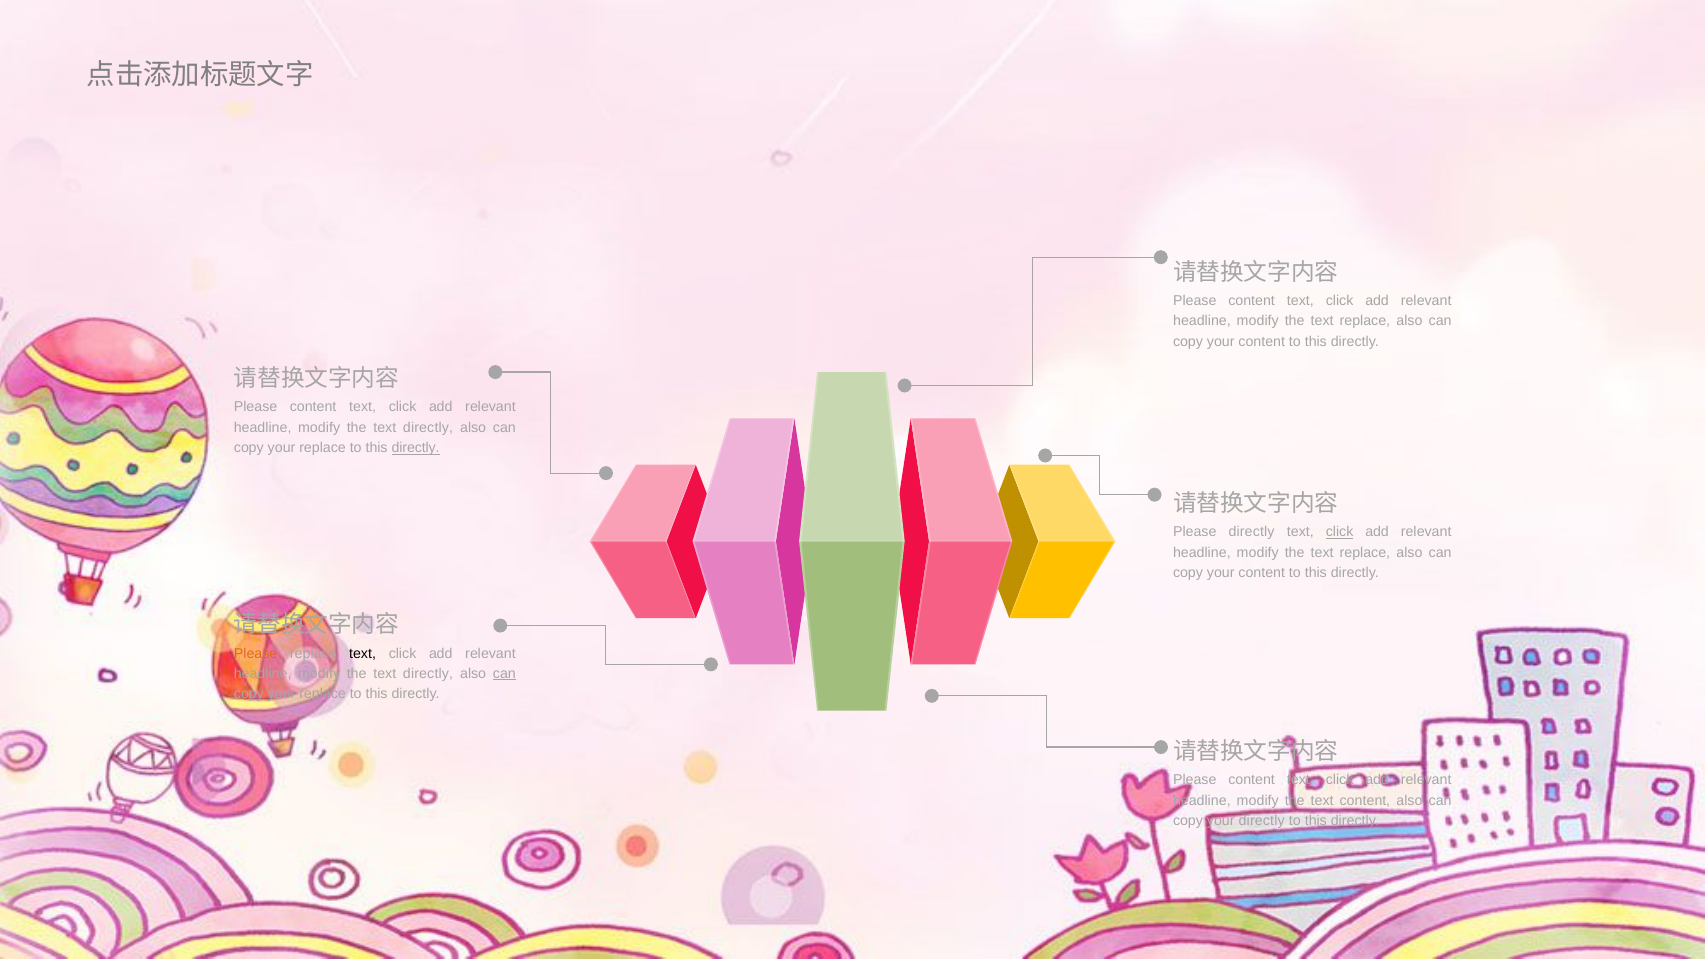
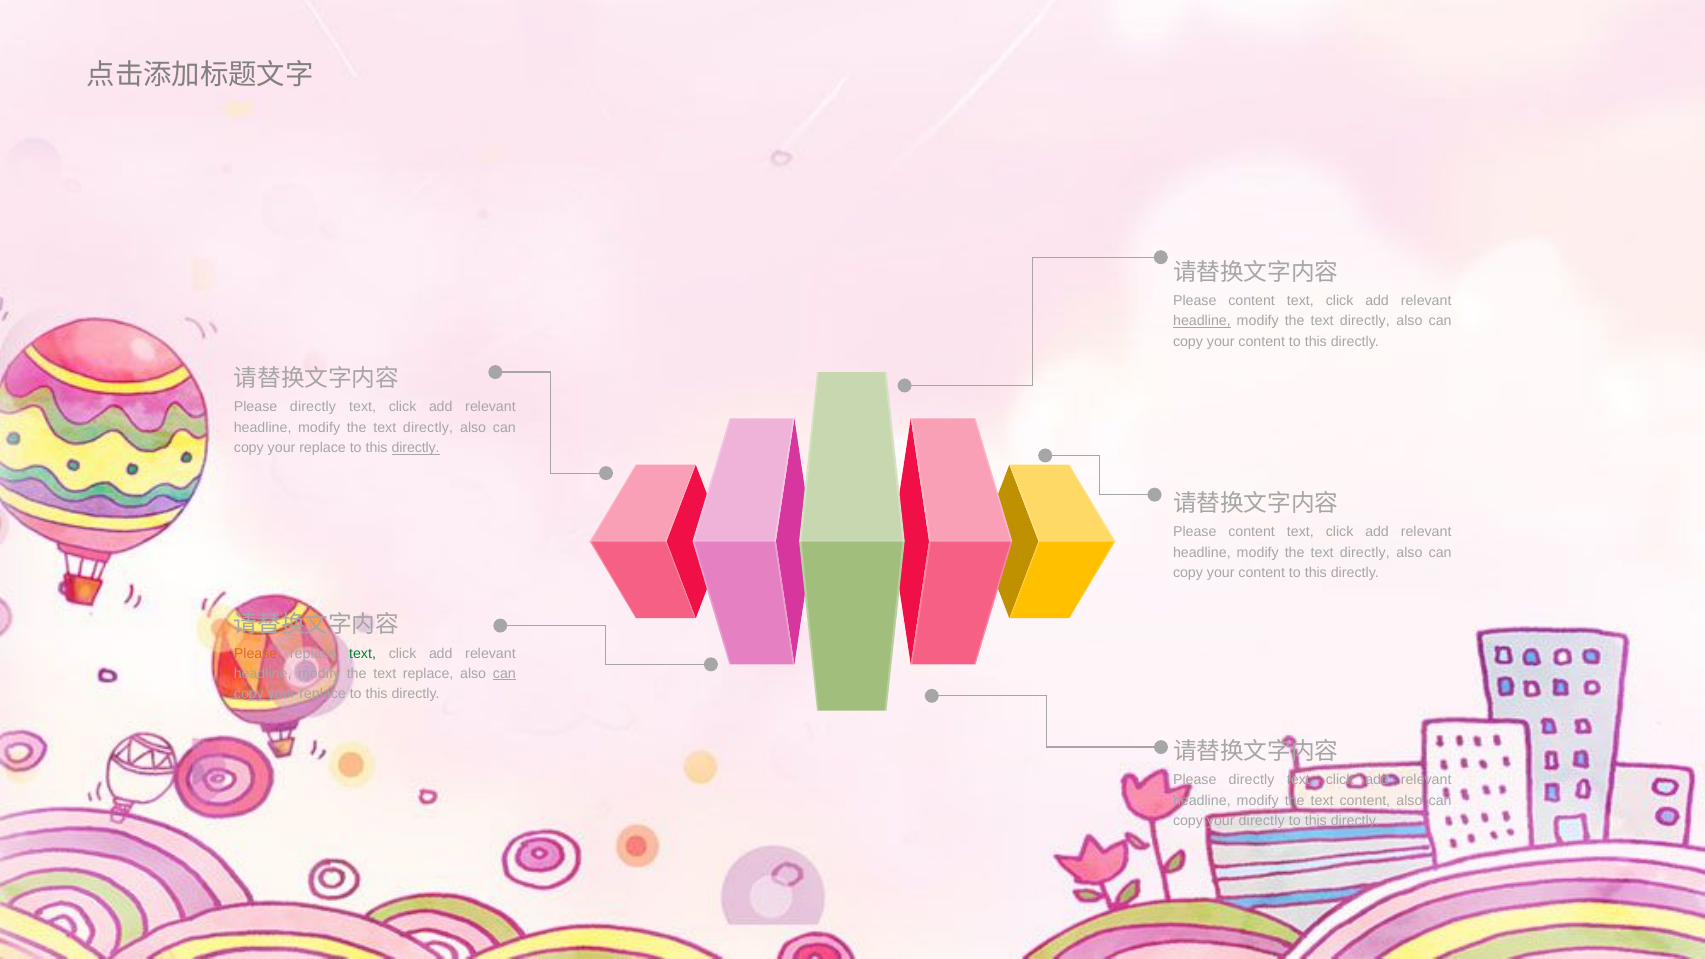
headline underline: none -> present (1202, 321)
replace: replace -> directly (1365, 321)
content: content -> directly (313, 407)
directly: directly -> content (1252, 532)
click underline: present -> none (1340, 532)
replace: replace -> directly (1365, 552)
text colour: black -> green (363, 654)
directly: directly -> replace (428, 674)
content: content -> directly (1252, 780)
